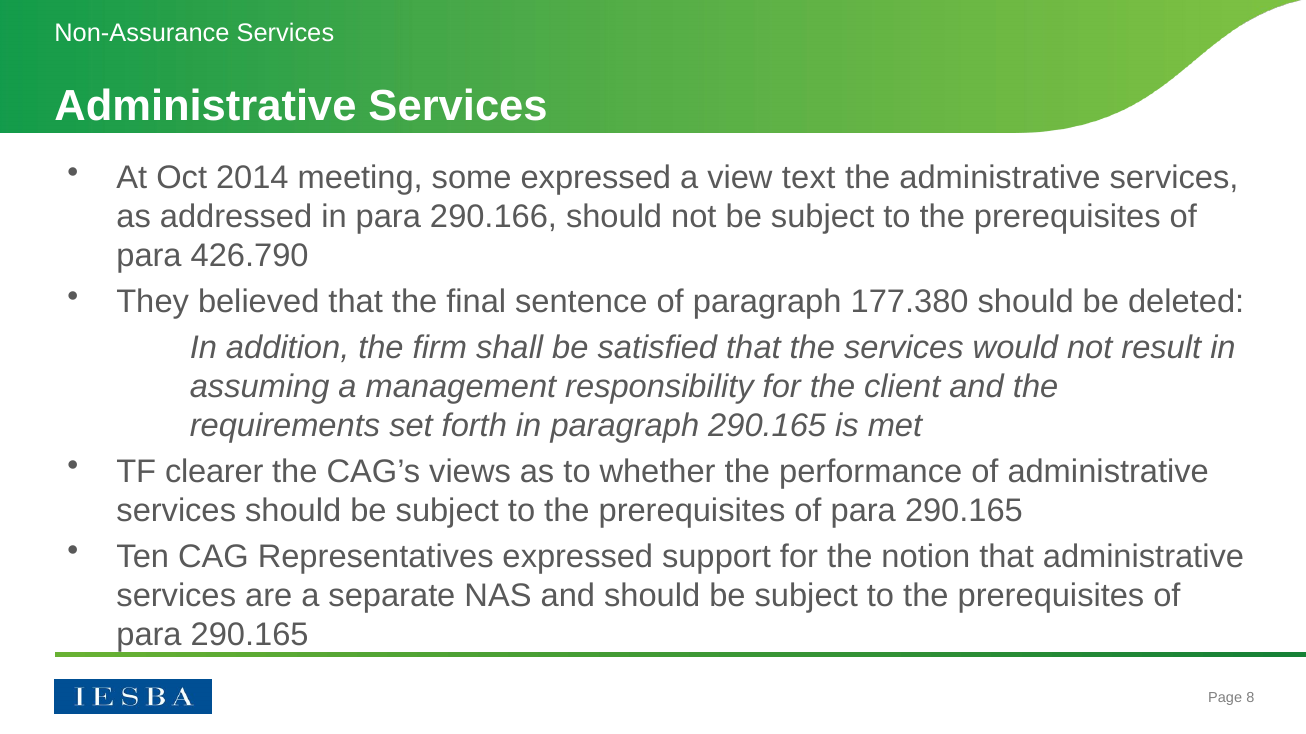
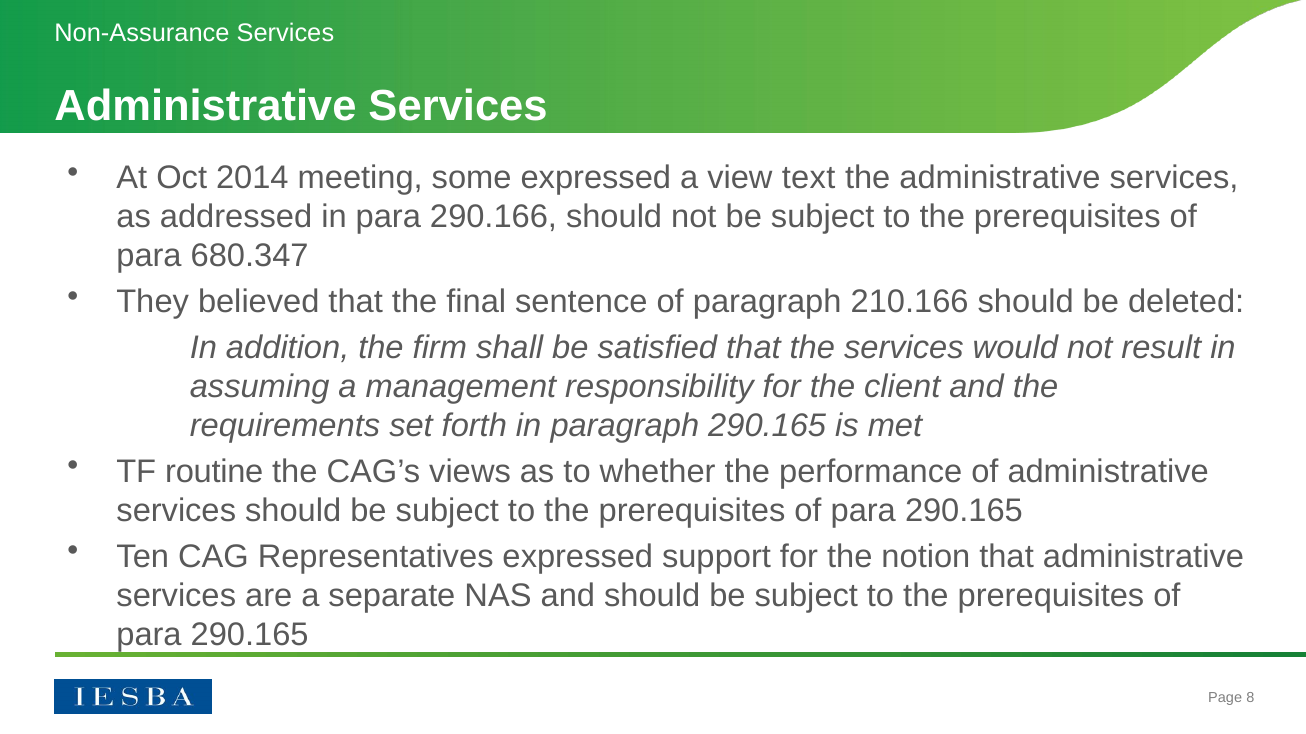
426.790: 426.790 -> 680.347 (250, 256)
177.380: 177.380 -> 210.166 (910, 302)
clearer: clearer -> routine (214, 472)
